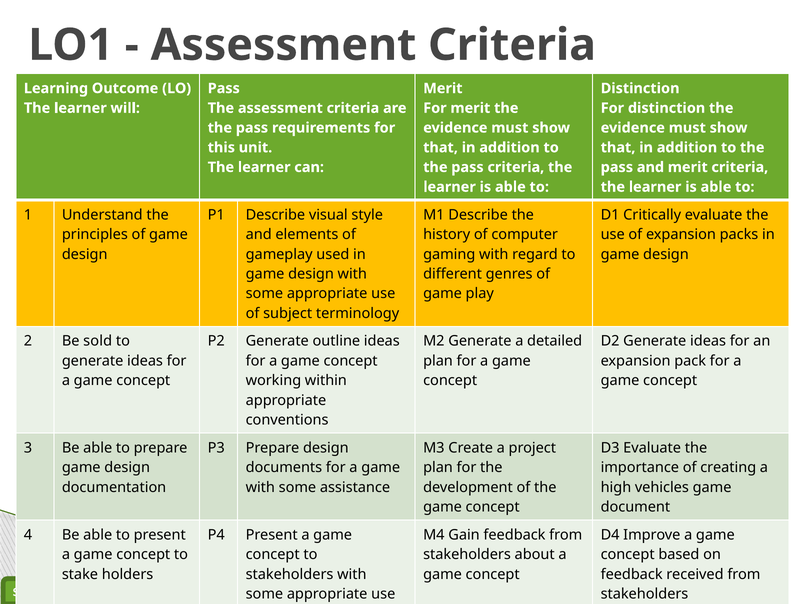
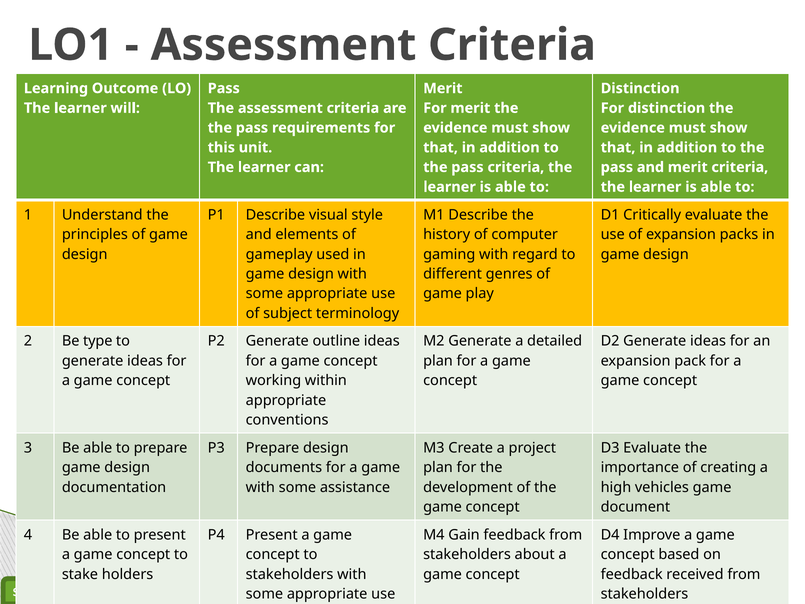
sold: sold -> type (98, 341)
